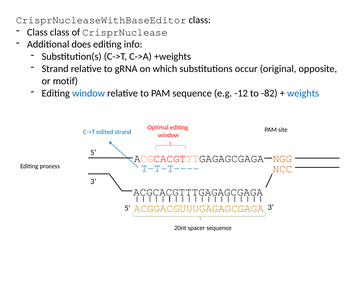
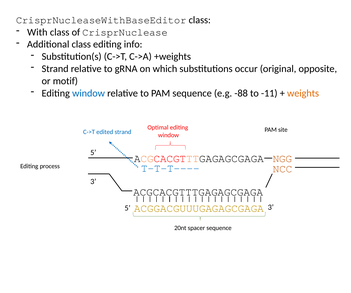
Class: Class -> With (37, 32)
Additional does: does -> class (81, 44)
-12: -12 -> -88 (241, 93)
-82: -82 -> -11 (269, 93)
weights colour: blue -> orange (303, 93)
